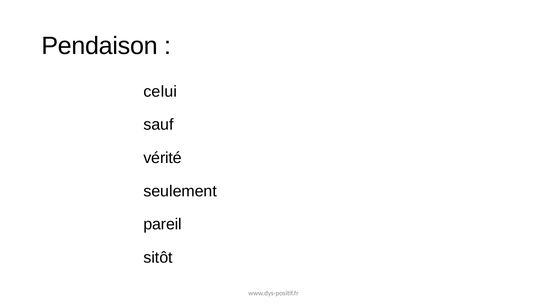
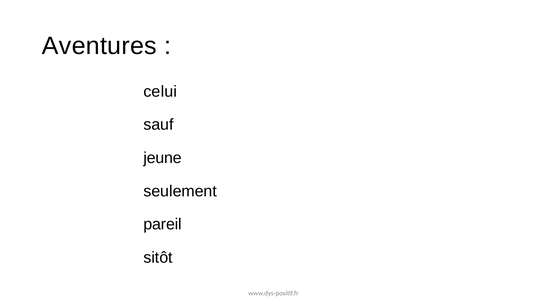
Pendaison: Pendaison -> Aventures (99, 46)
vérité: vérité -> jeune (163, 158)
